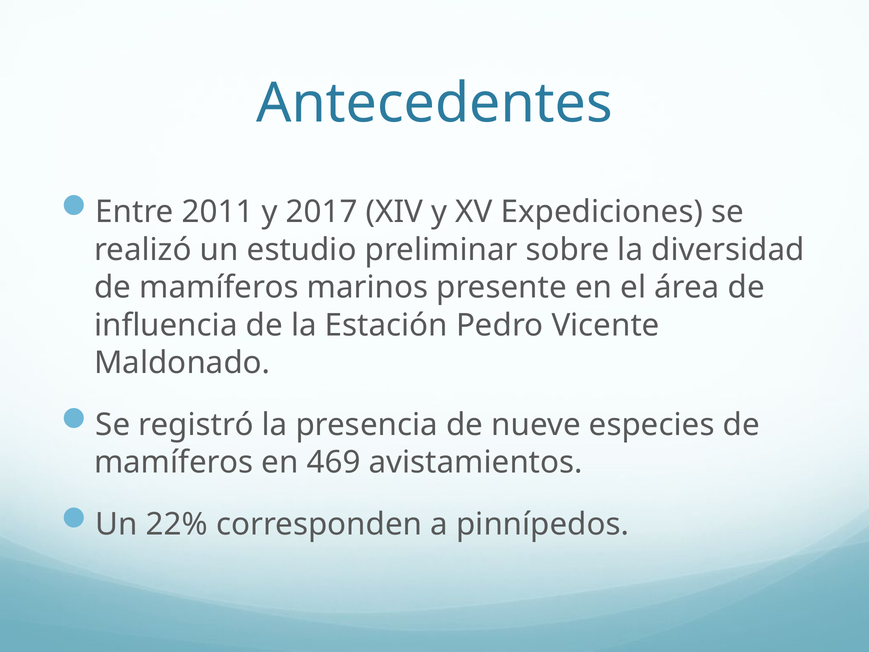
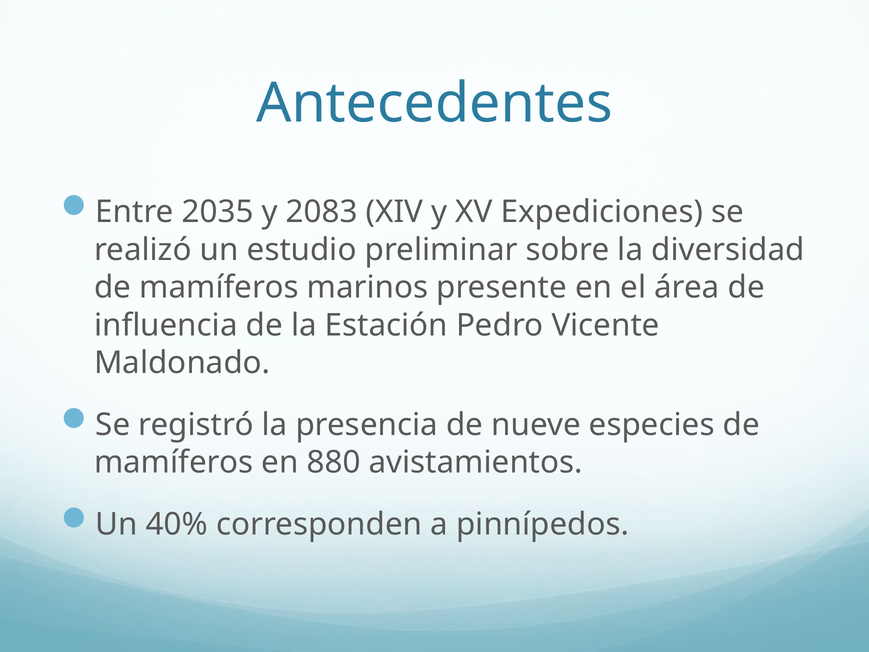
2011: 2011 -> 2035 (218, 212)
2017: 2017 -> 2083 (322, 212)
469: 469 -> 880 (334, 462)
22%: 22% -> 40% (177, 524)
